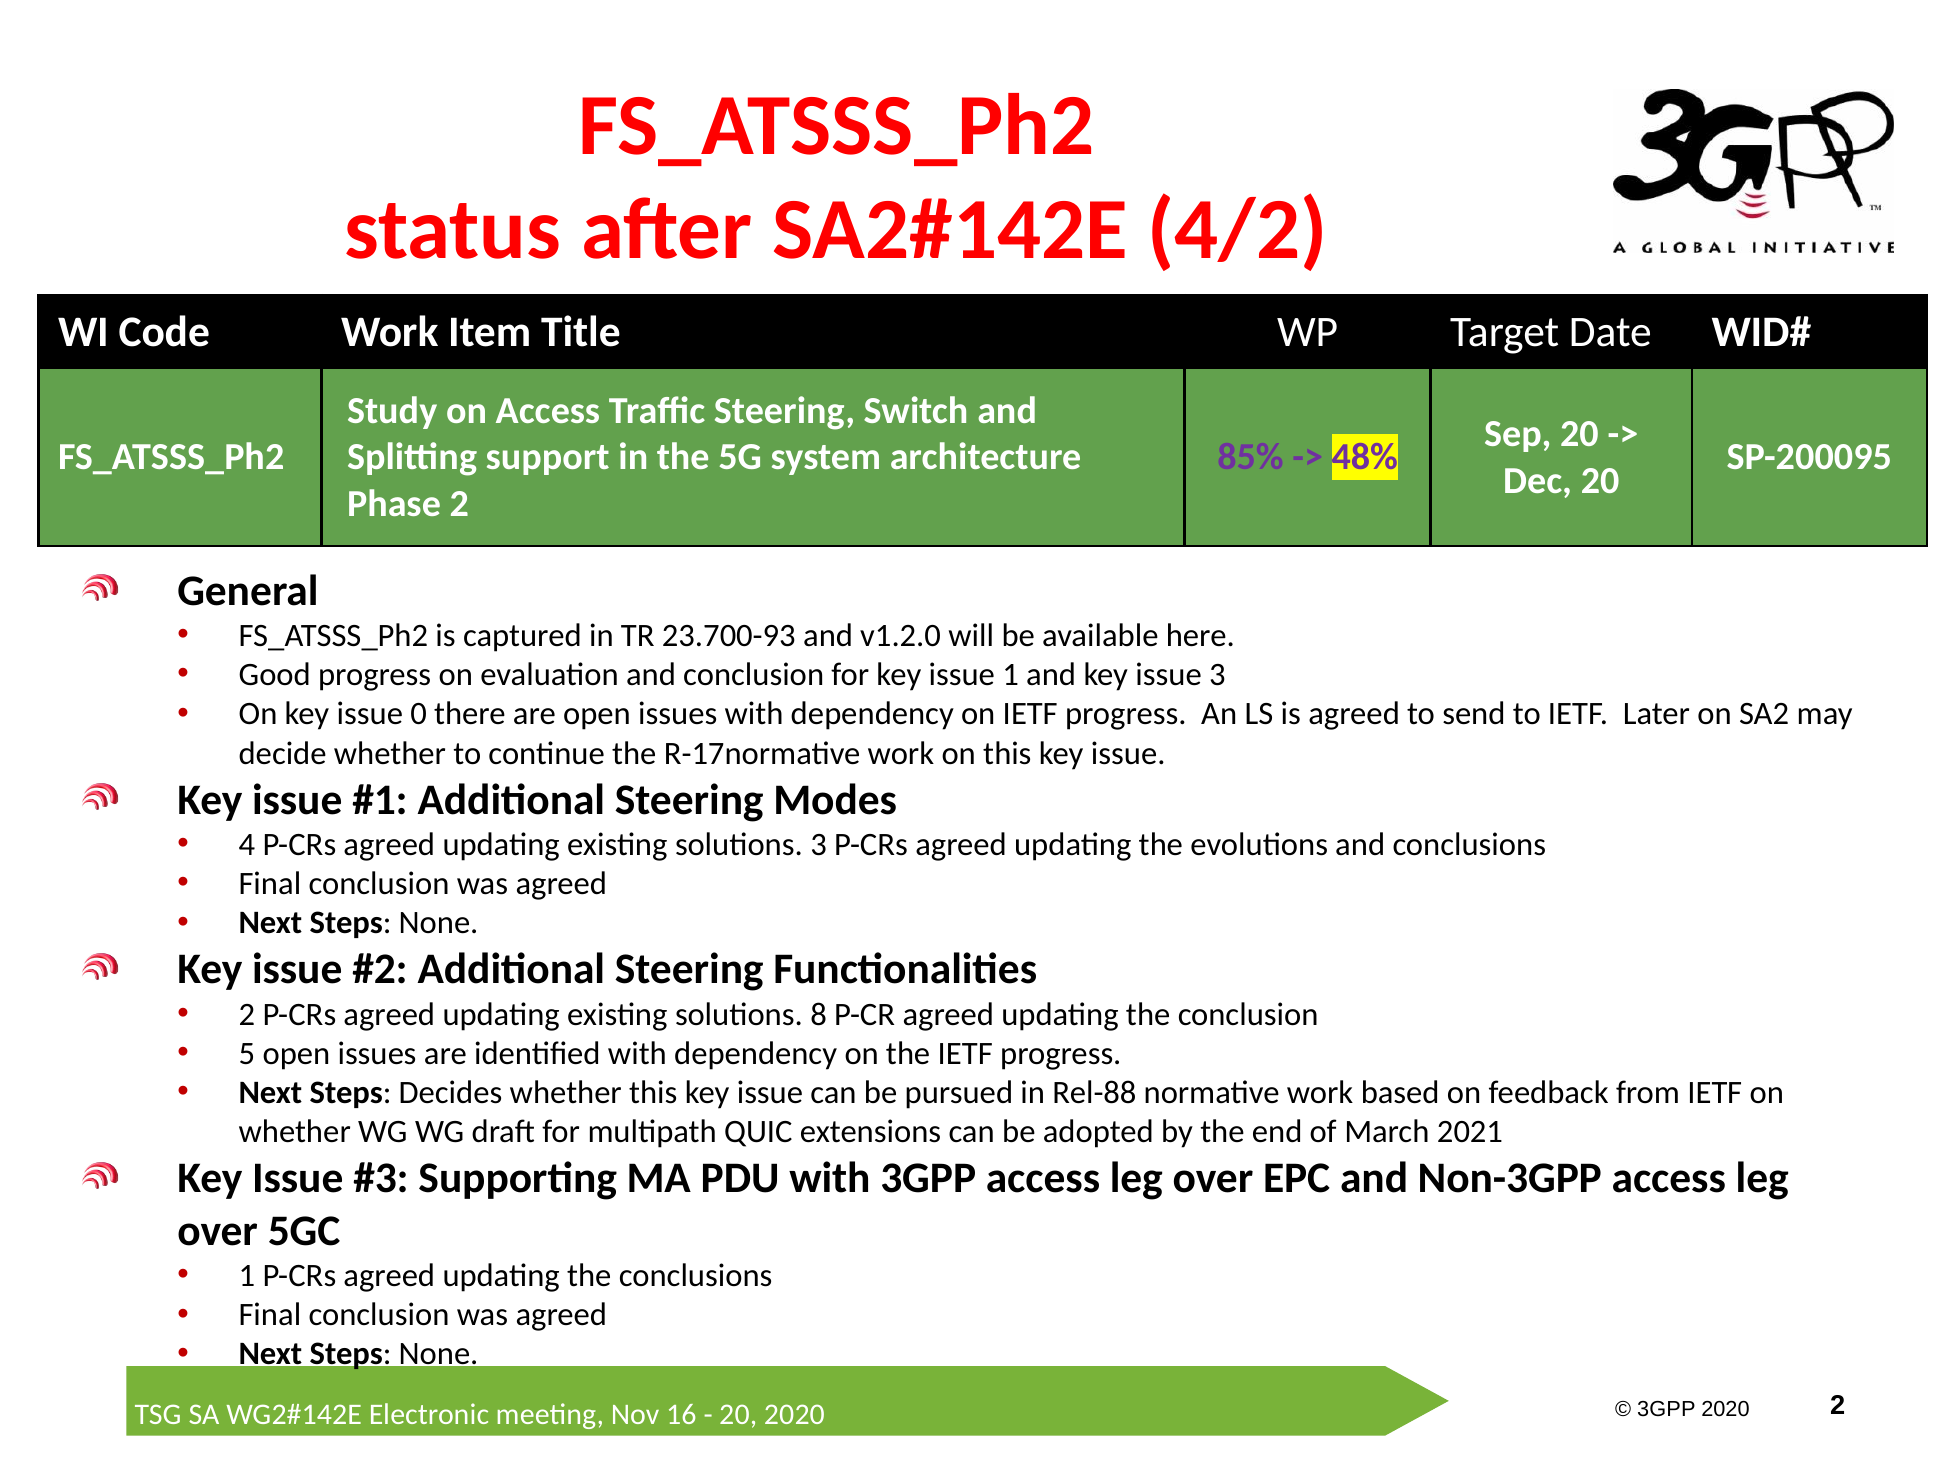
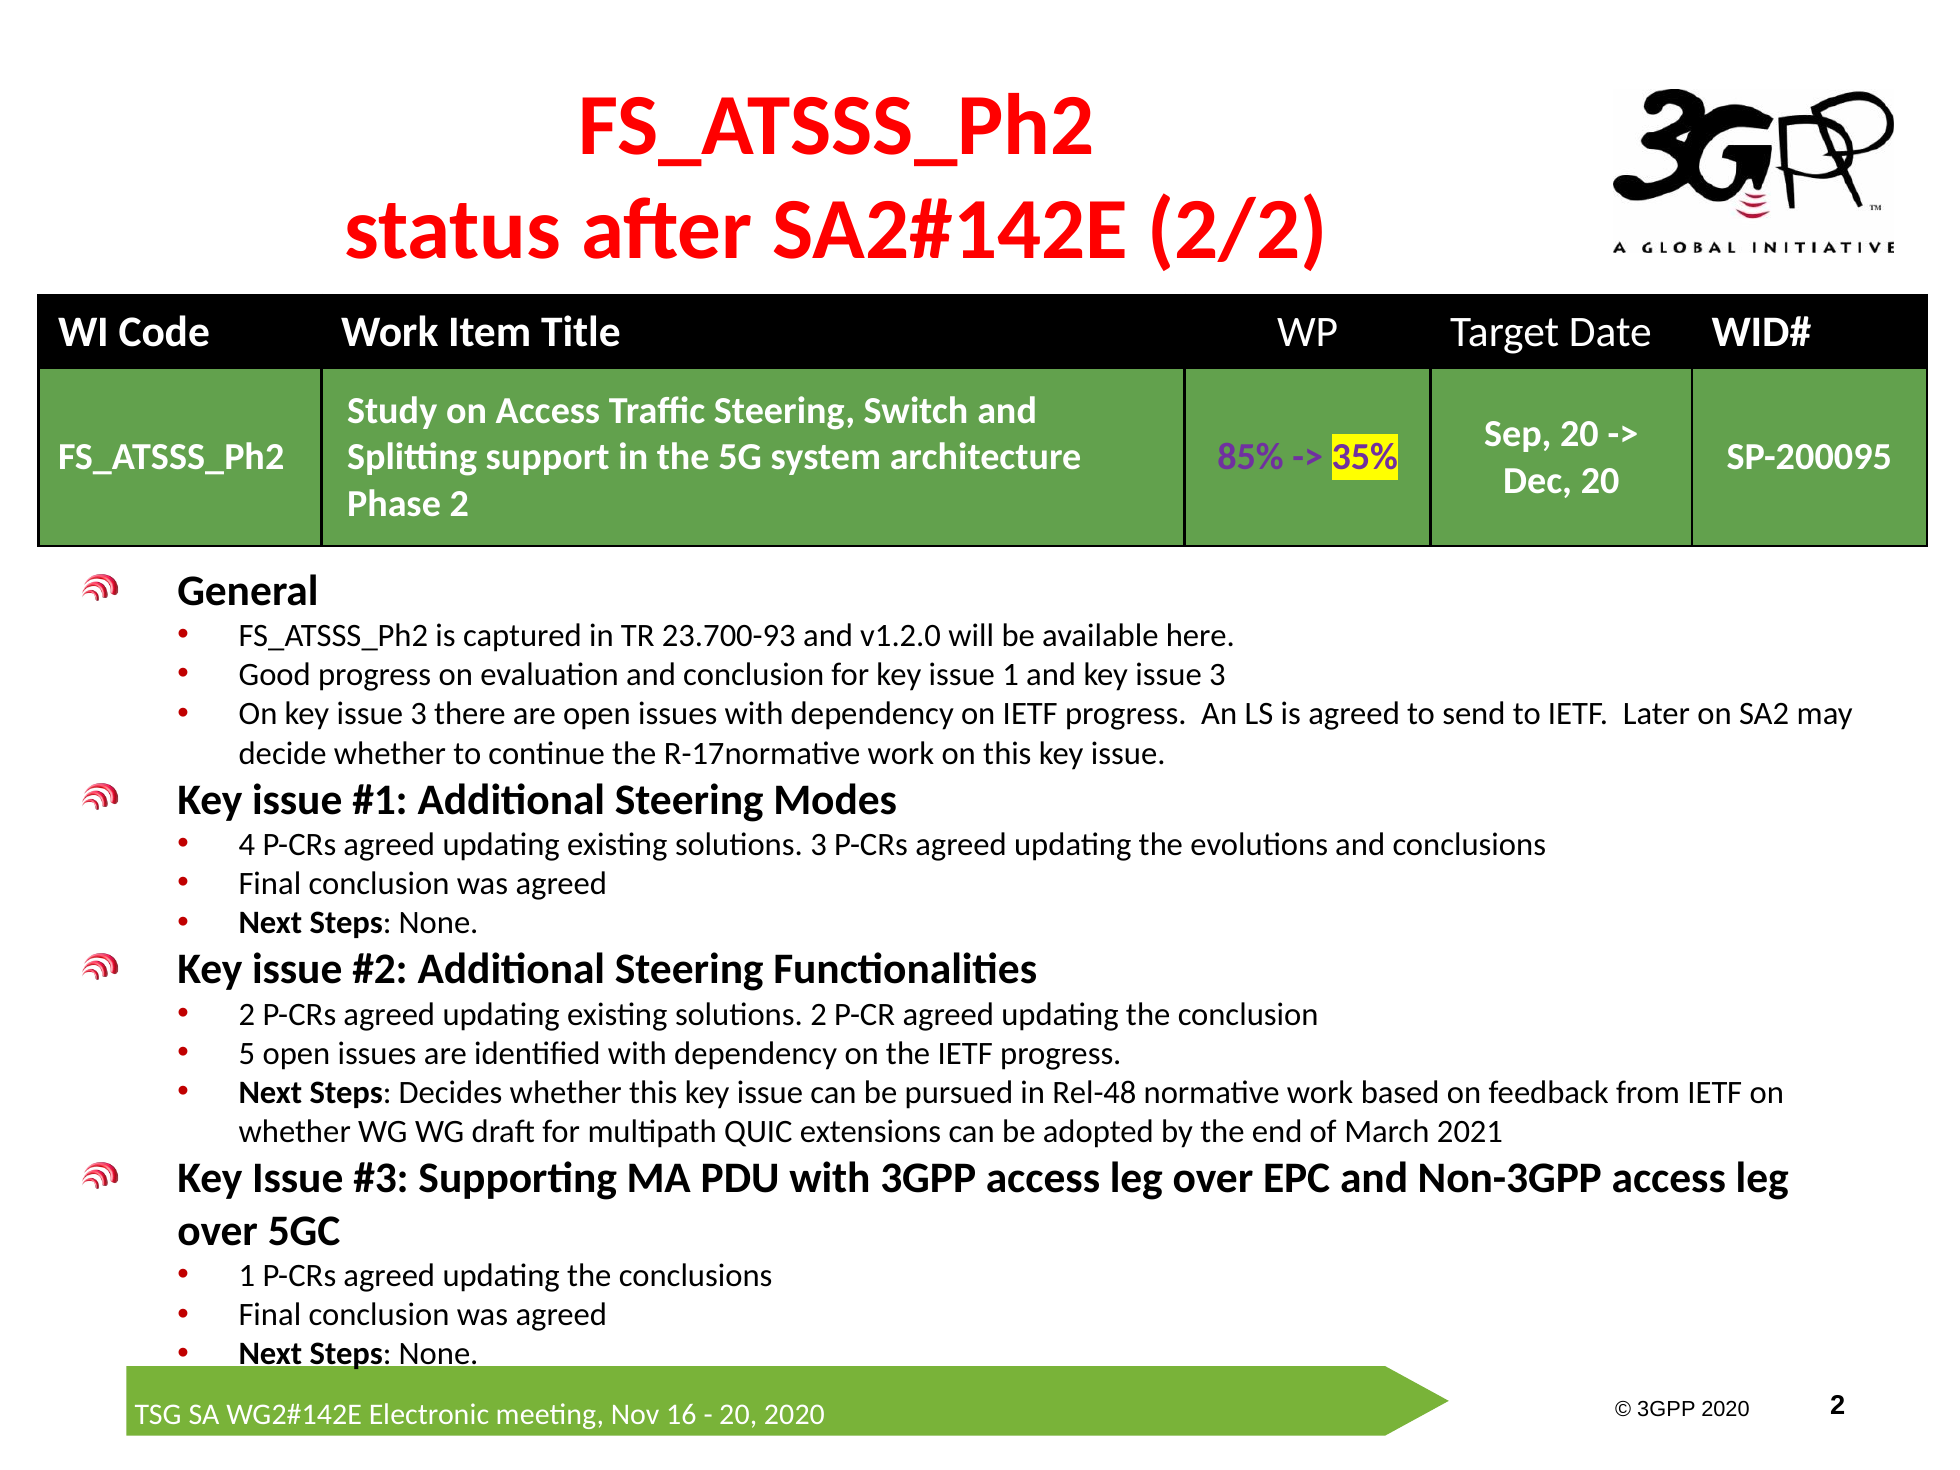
4/2: 4/2 -> 2/2 (1238, 230)
48%: 48% -> 35% (1365, 457)
On key issue 0: 0 -> 3 (419, 714)
solutions 8: 8 -> 2 (819, 1015)
Rel-88: Rel-88 -> Rel-48 (1094, 1093)
